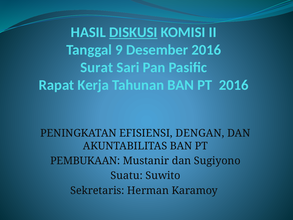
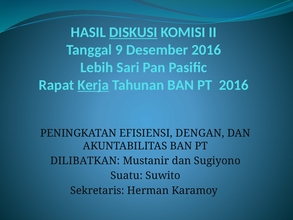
Surat: Surat -> Lebih (97, 67)
Kerja underline: none -> present (93, 85)
PEMBUKAAN: PEMBUKAAN -> DILIBATKAN (85, 161)
